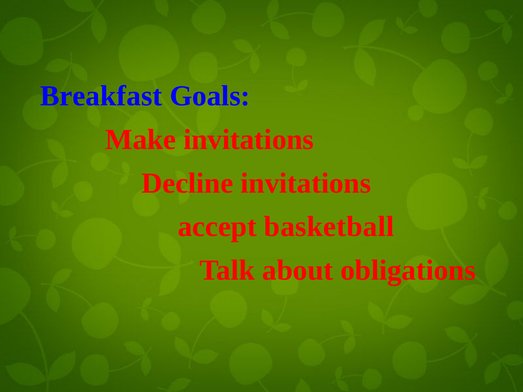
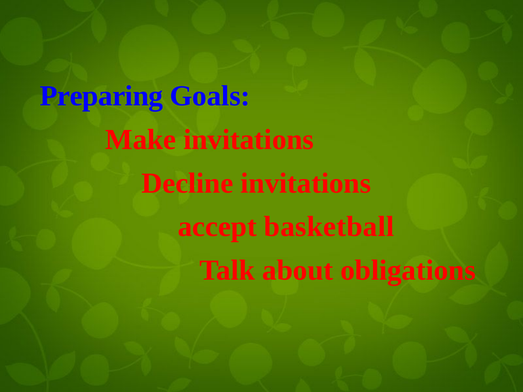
Breakfast: Breakfast -> Preparing (101, 96)
